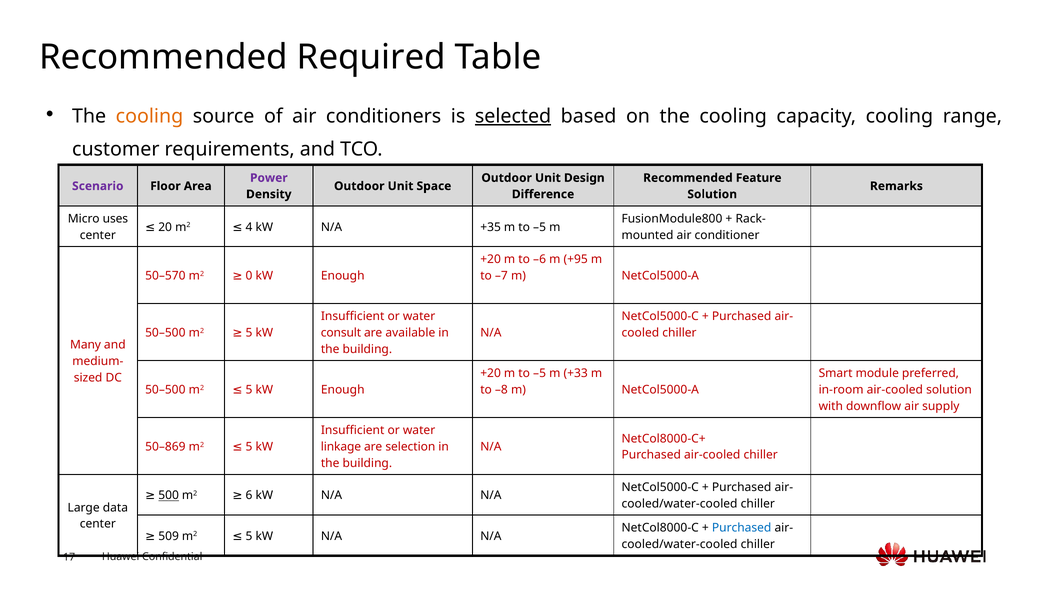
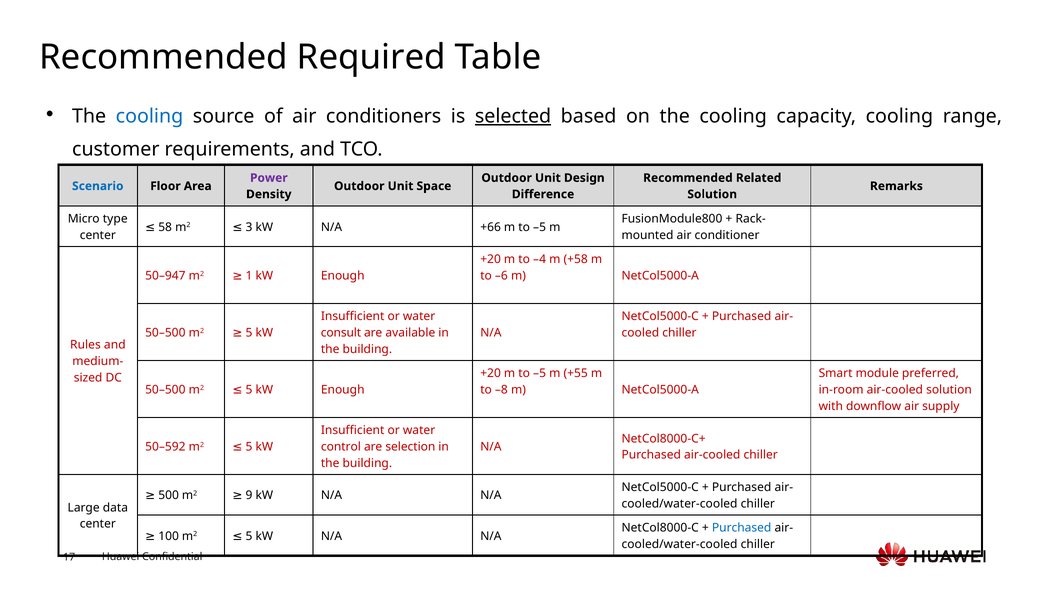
cooling colour: orange -> blue (150, 116)
Feature: Feature -> Related (759, 178)
Scenario colour: purple -> blue (98, 186)
uses: uses -> type (115, 219)
20: 20 -> 58 (165, 227)
4: 4 -> 3 (249, 227)
+35: +35 -> +66 (491, 227)
–6: –6 -> –4 (540, 260)
+95: +95 -> +58 (576, 260)
50–570: 50–570 -> 50–947 (165, 276)
0: 0 -> 1 (249, 276)
–7: –7 -> –6 (501, 276)
Many: Many -> Rules (85, 345)
+33: +33 -> +55 (576, 374)
50–869: 50–869 -> 50–592 (165, 447)
linkage: linkage -> control (341, 447)
500 underline: present -> none (169, 496)
6: 6 -> 9 (249, 496)
509: 509 -> 100 (169, 537)
